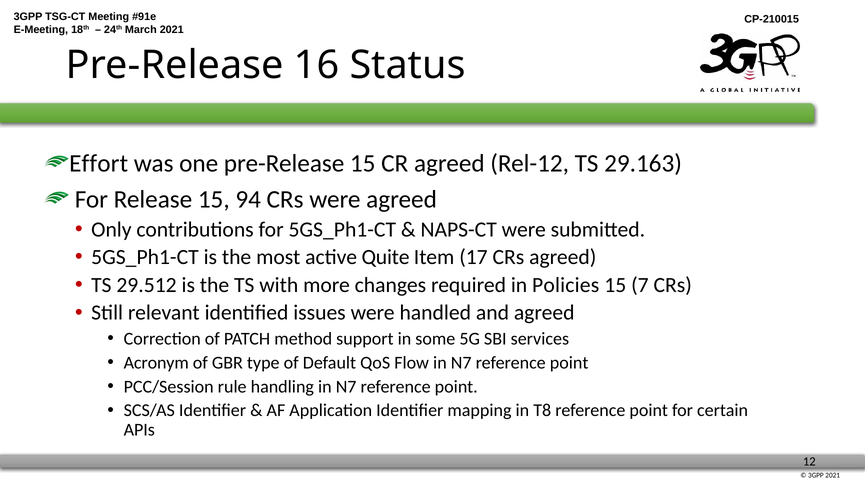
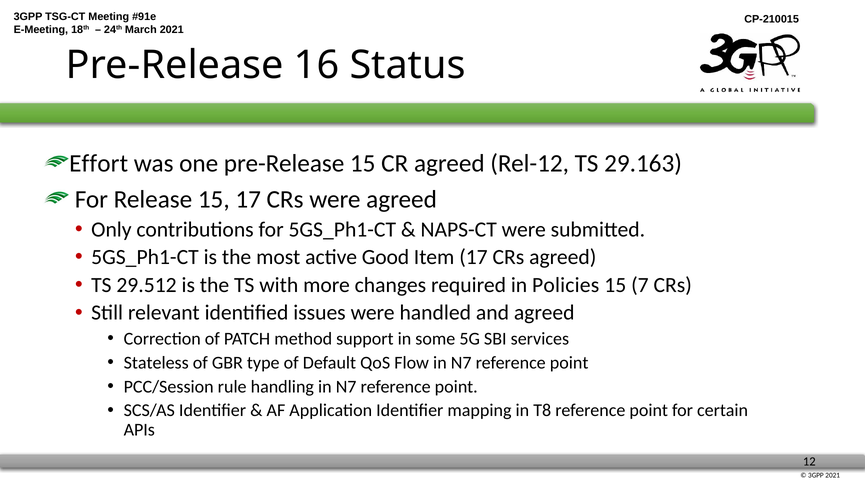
15 94: 94 -> 17 (248, 200)
Quite: Quite -> Good (386, 258)
Acronym: Acronym -> Stateless (156, 363)
